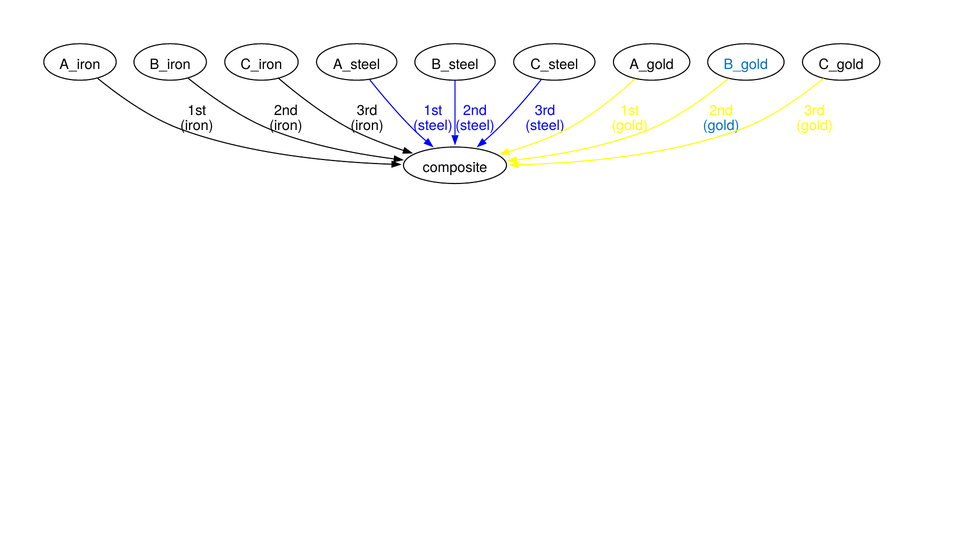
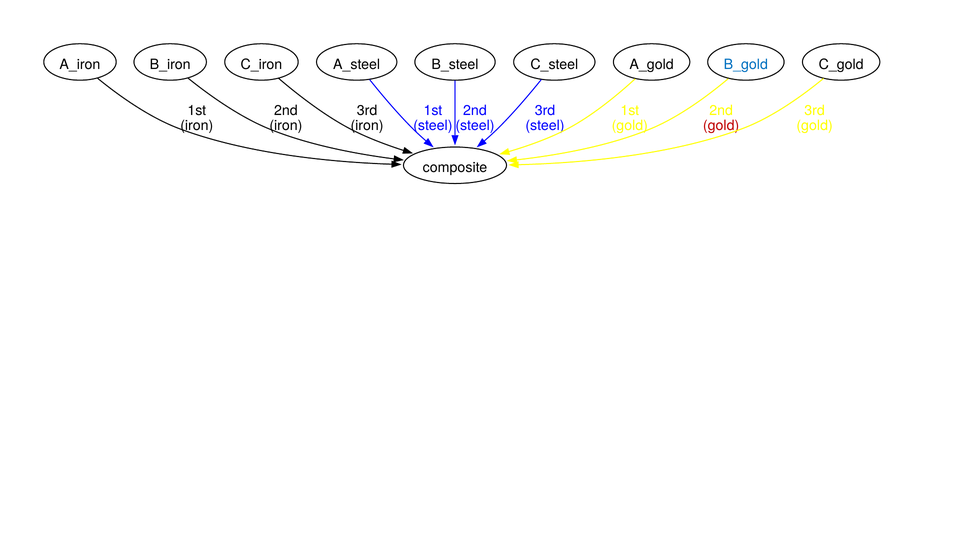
gold colour: blue -> red (721, 126)
